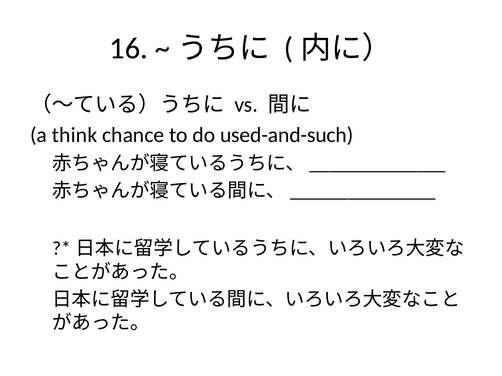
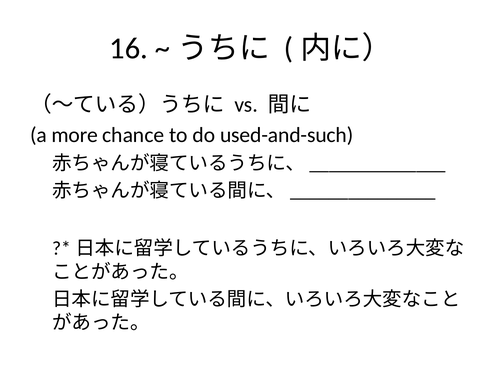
think: think -> more (75, 135)
